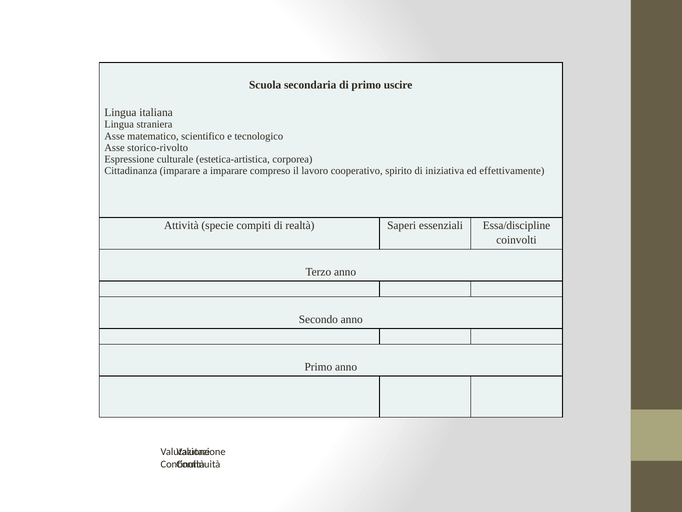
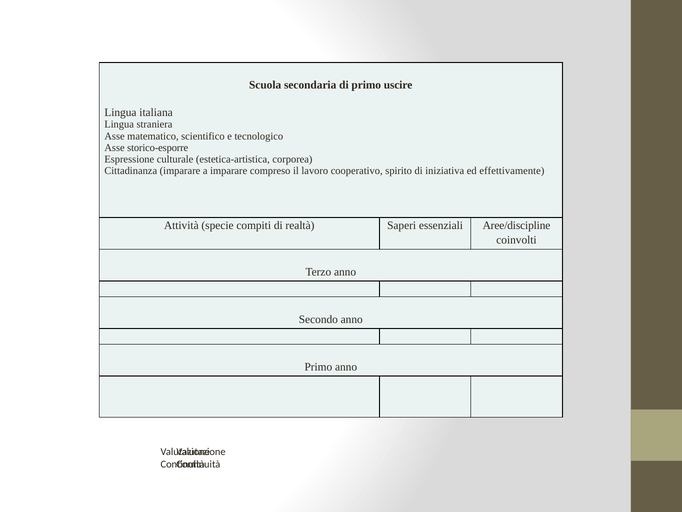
storico-rivolto: storico-rivolto -> storico-esporre (158, 148)
Essa/discipline: Essa/discipline -> Aree/discipline (517, 226)
